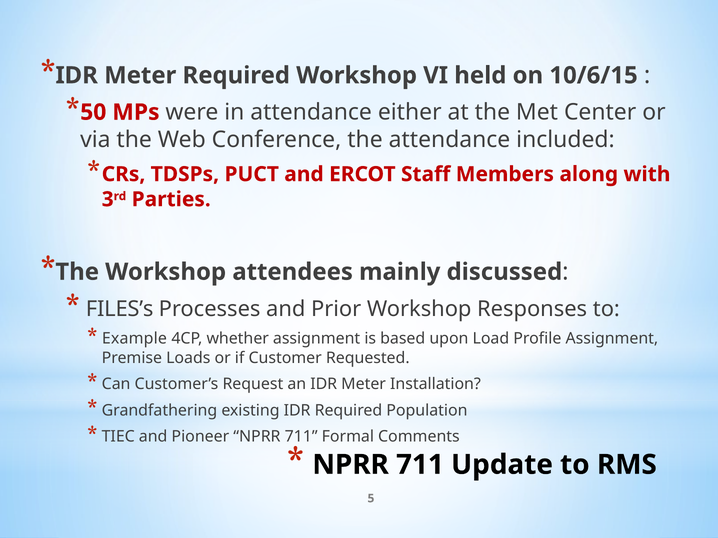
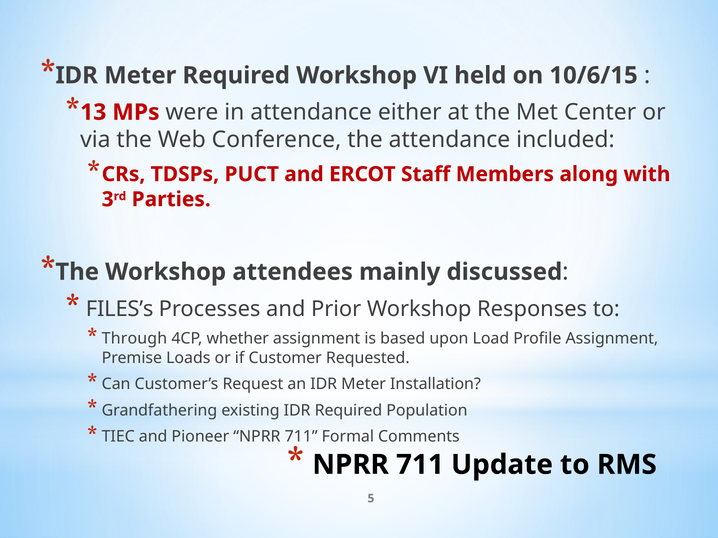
50: 50 -> 13 (93, 112)
Example: Example -> Through (134, 339)
